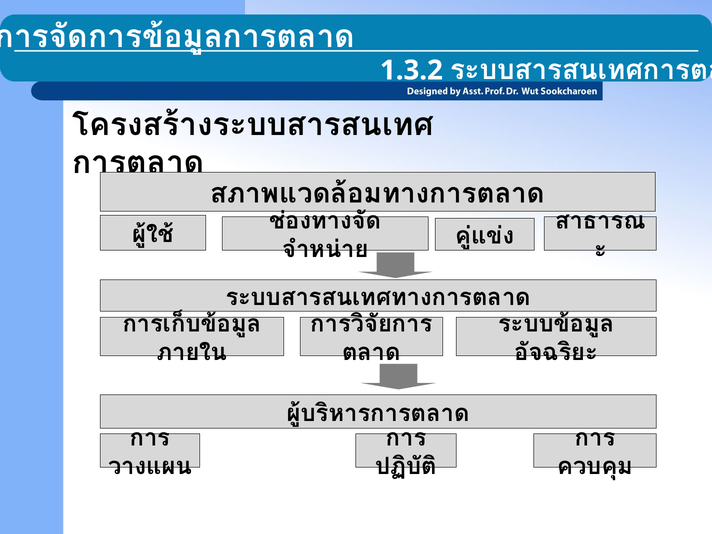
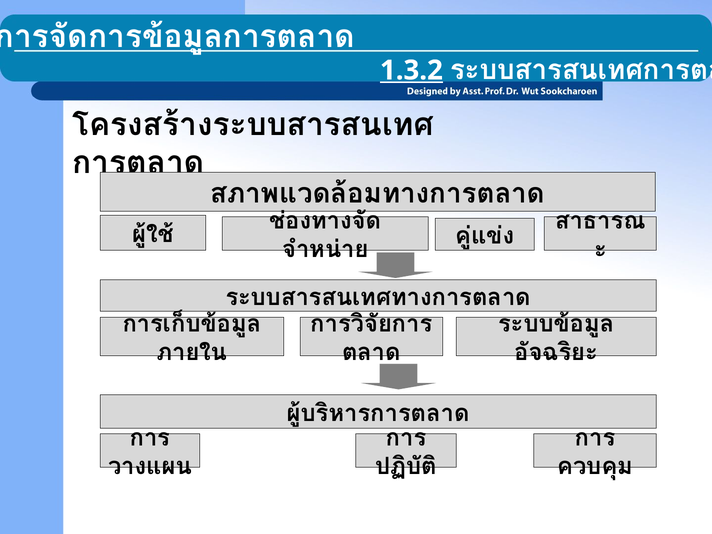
1.3.2 underline: none -> present (411, 70)
